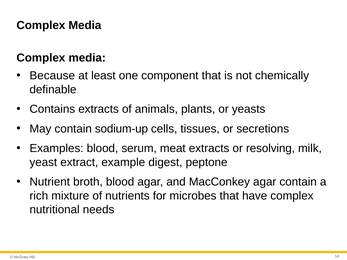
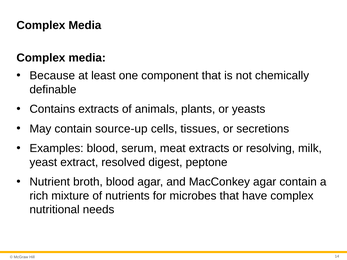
sodium-up: sodium-up -> source-up (121, 129)
example: example -> resolved (123, 162)
